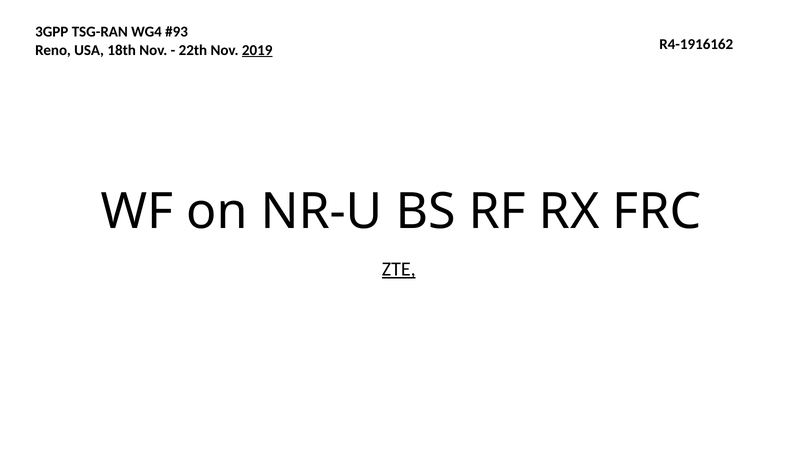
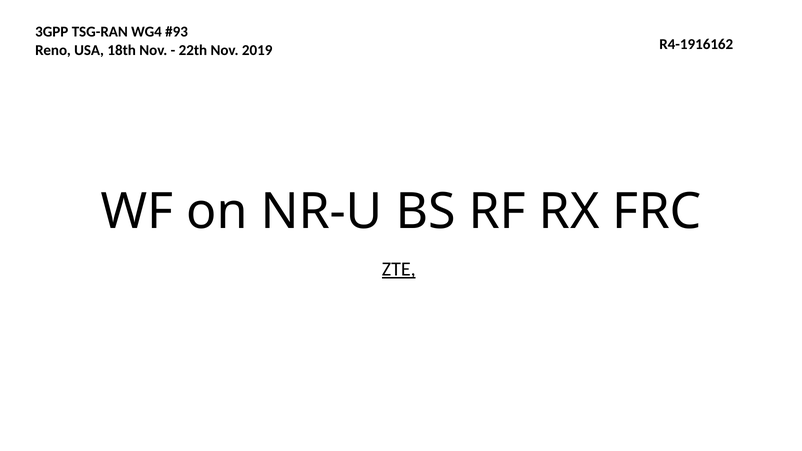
2019 underline: present -> none (257, 50)
